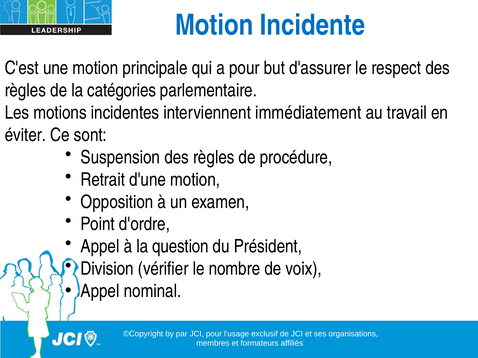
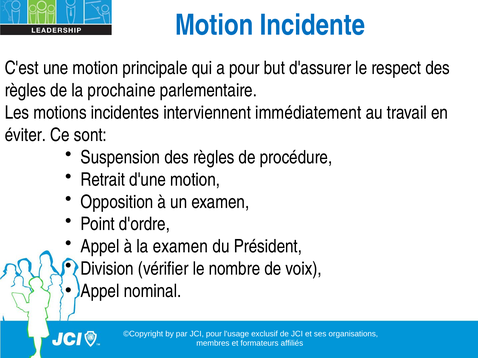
catégories: catégories -> prochaine (121, 91)
la question: question -> examen (180, 247)
